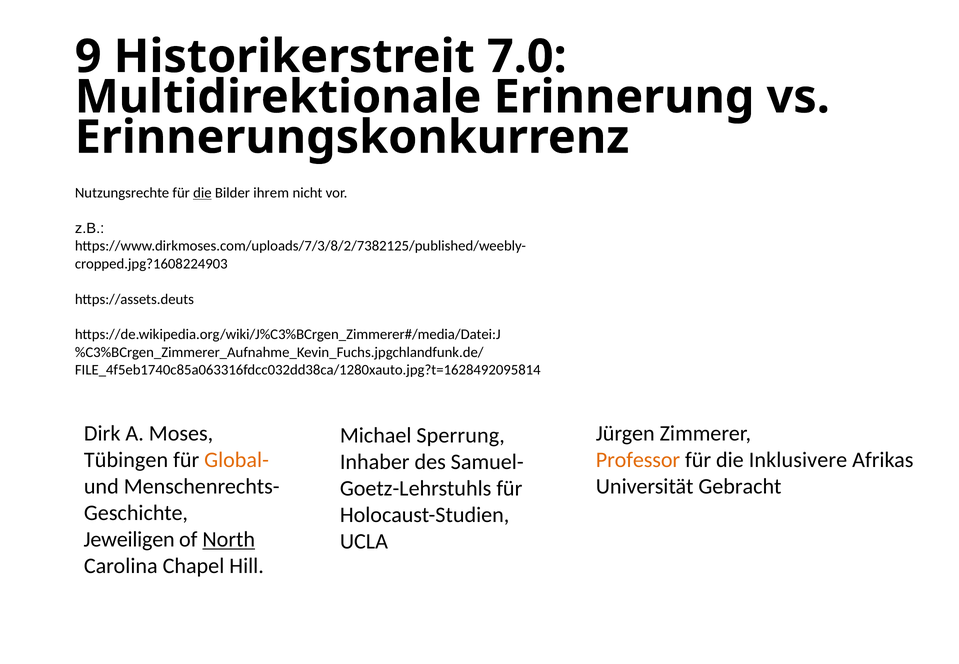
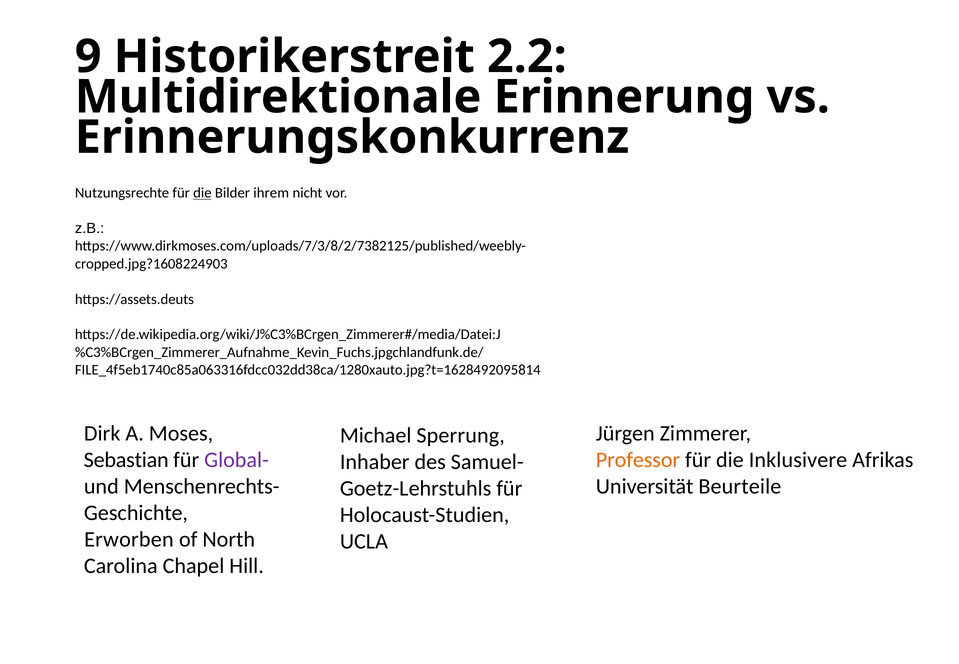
7.0: 7.0 -> 2.2 (527, 57)
Tübingen: Tübingen -> Sebastian (126, 460)
Global- colour: orange -> purple (237, 460)
Gebracht: Gebracht -> Beurteile (740, 486)
Jeweiligen: Jeweiligen -> Erworben (129, 539)
North underline: present -> none (229, 539)
